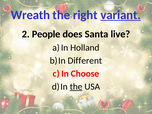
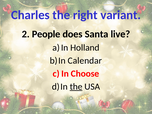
Wreath: Wreath -> Charles (30, 15)
variant underline: present -> none (121, 15)
Different: Different -> Calendar (85, 61)
